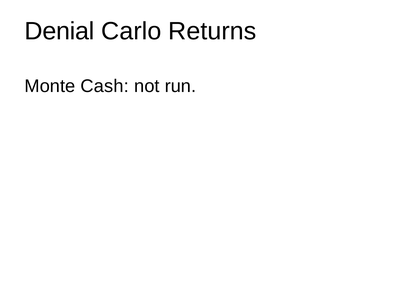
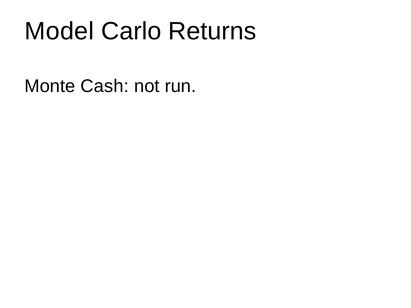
Denial: Denial -> Model (59, 31)
